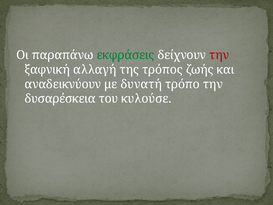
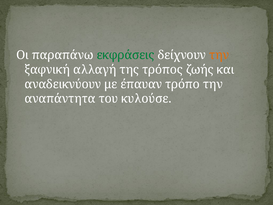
την colour: red -> orange (219, 55)
δυνατή: δυνατή -> έπαυαν (141, 84)
δυσαρέσκεια: δυσαρέσκεια -> αναπάντητα (60, 99)
